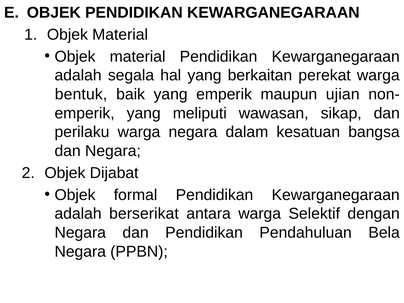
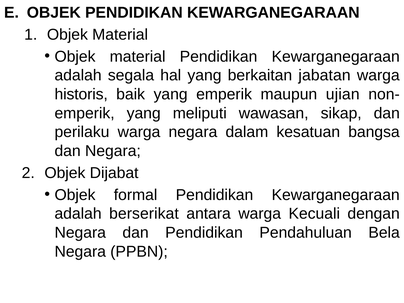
perekat: perekat -> jabatan (325, 75)
bentuk: bentuk -> historis (81, 94)
Selektif: Selektif -> Kecuali (314, 214)
